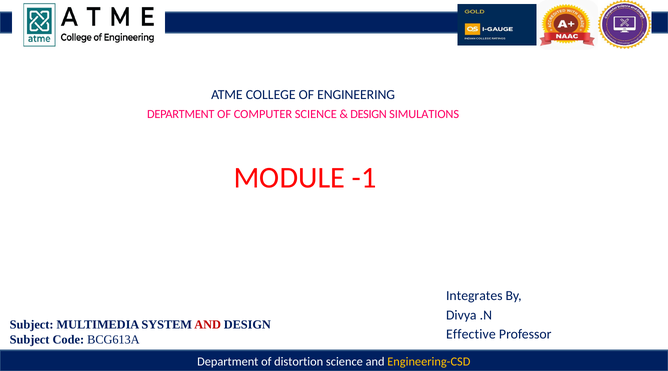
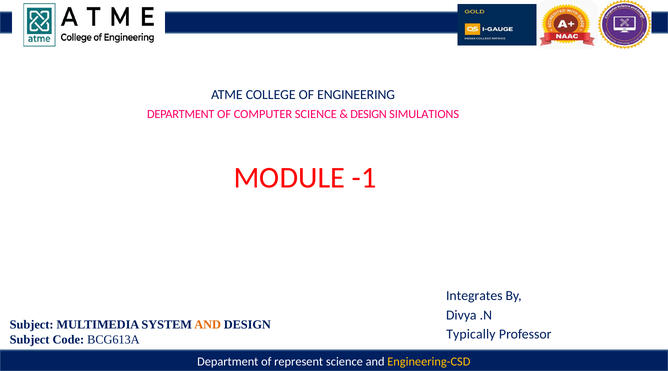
AND colour: red -> orange (208, 325)
Effective: Effective -> Typically (471, 334)
distortion: distortion -> represent (299, 362)
